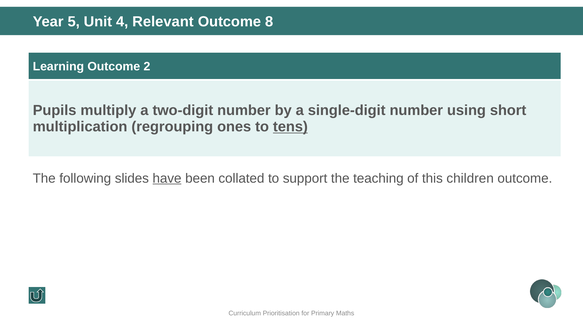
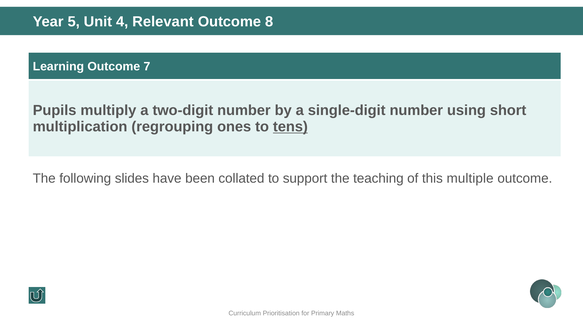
2: 2 -> 7 (147, 66)
have underline: present -> none (167, 178)
children: children -> multiple (470, 178)
